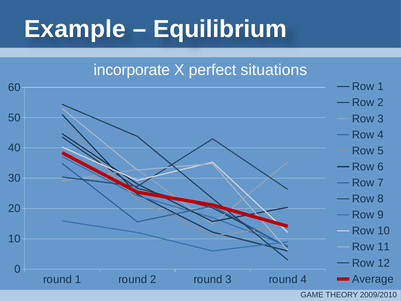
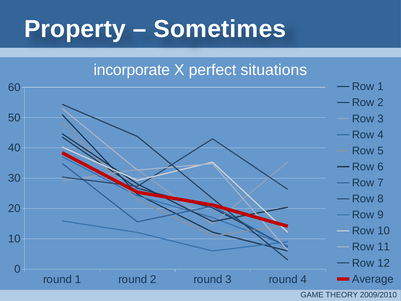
Example: Example -> Property (75, 29)
Equilibrium: Equilibrium -> Sometimes (220, 29)
